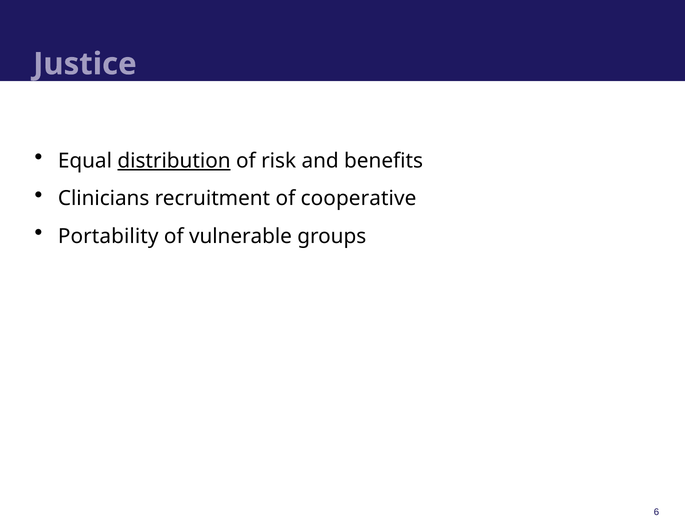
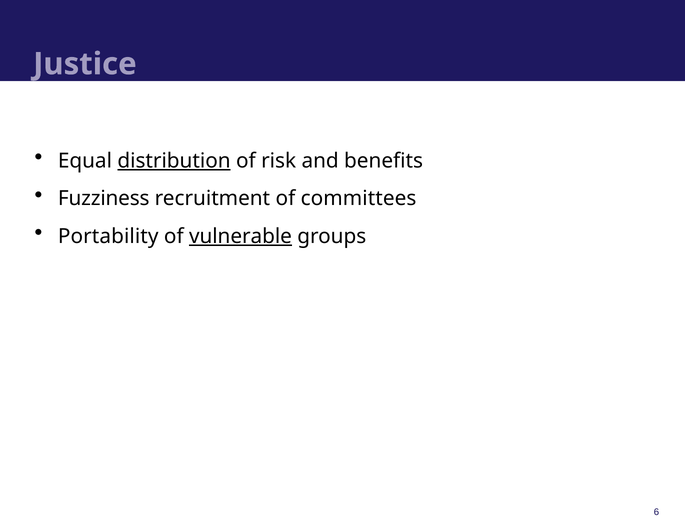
Clinicians: Clinicians -> Fuzziness (104, 199)
cooperative: cooperative -> committees (359, 199)
vulnerable underline: none -> present (240, 236)
